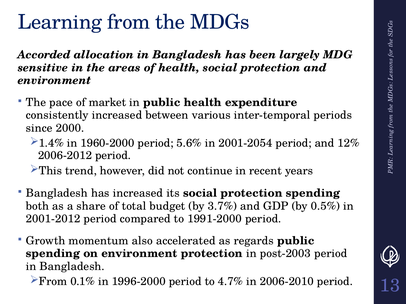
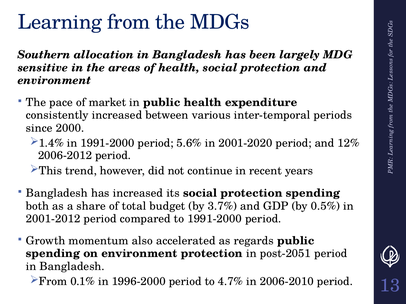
Accorded: Accorded -> Southern (44, 55)
in 1960-2000: 1960-2000 -> 1991-2000 (107, 143)
2001-2054: 2001-2054 -> 2001-2020 (245, 143)
post-2003: post-2003 -> post-2051 (285, 254)
